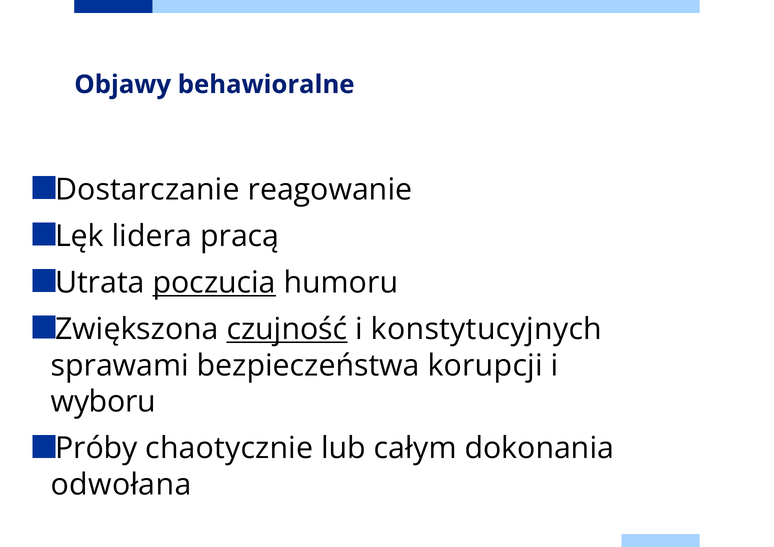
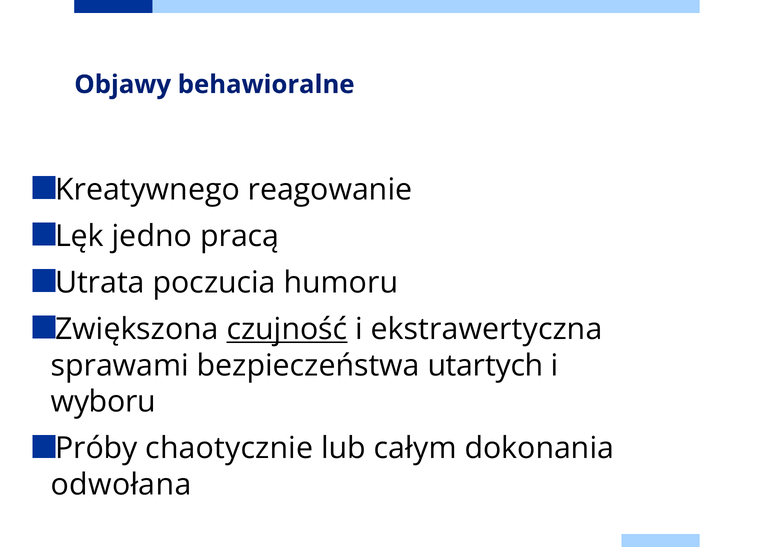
Dostarczanie: Dostarczanie -> Kreatywnego (147, 190)
lidera: lidera -> jedno (152, 236)
poczucia underline: present -> none (214, 283)
konstytucyjnych: konstytucyjnych -> ekstrawertyczna (487, 329)
korupcji: korupcji -> utartych (485, 366)
